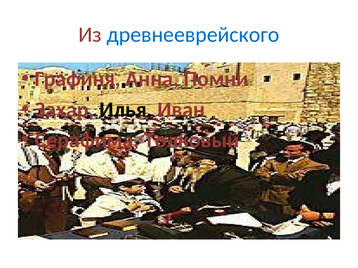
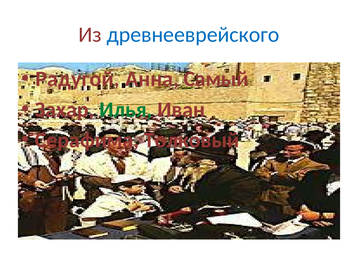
Графиня: Графиня -> Радугой (77, 79)
Помни: Помни -> Самый (216, 79)
Илья colour: black -> green (126, 110)
